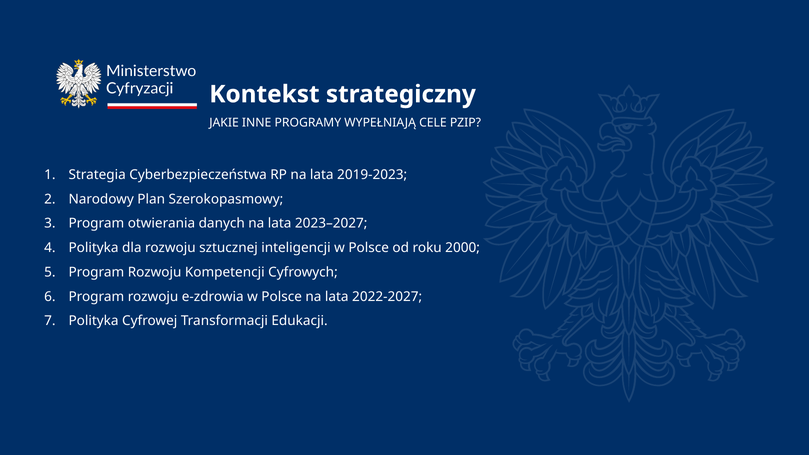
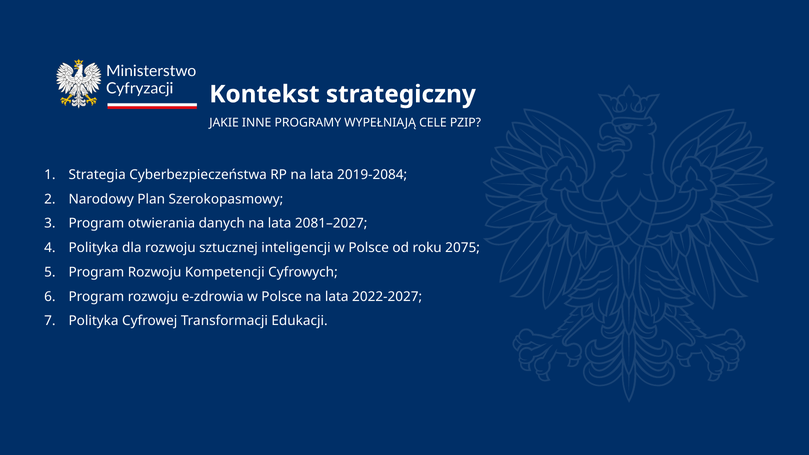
2019-2023: 2019-2023 -> 2019-2084 (372, 175)
2023–2027: 2023–2027 -> 2081–2027 (331, 224)
2000: 2000 -> 2075 (463, 248)
